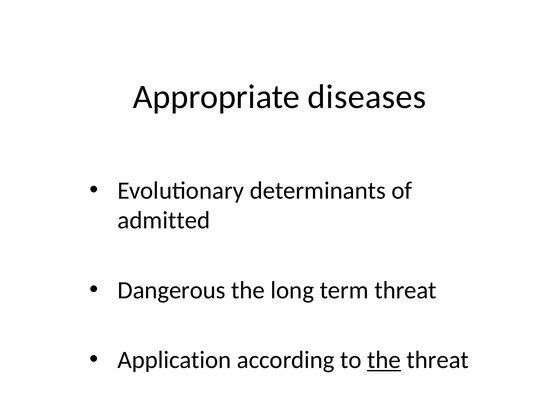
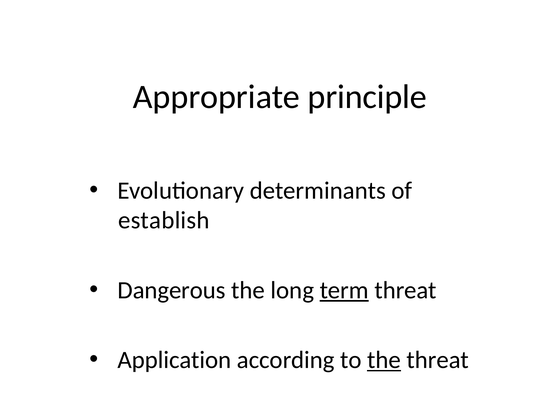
diseases: diseases -> principle (367, 97)
admitted: admitted -> establish (164, 220)
term underline: none -> present (344, 290)
